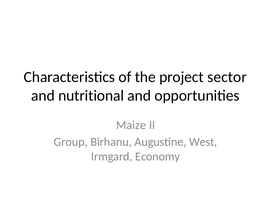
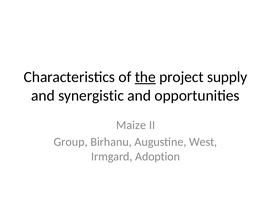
the underline: none -> present (145, 77)
sector: sector -> supply (227, 77)
nutritional: nutritional -> synergistic (91, 95)
Economy: Economy -> Adoption (158, 156)
